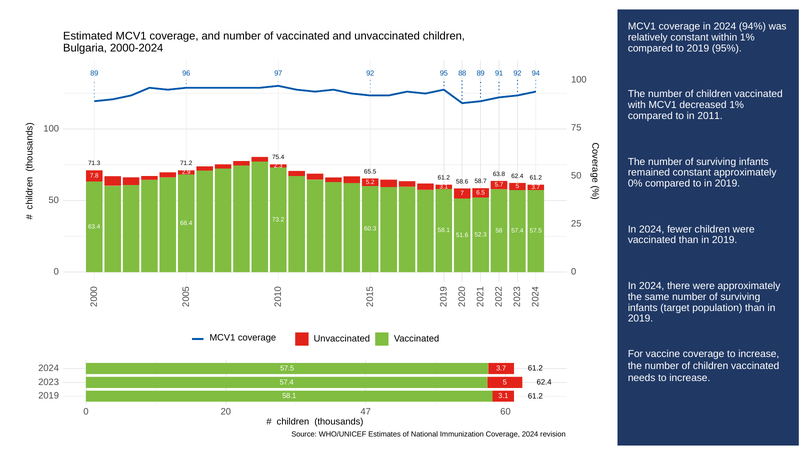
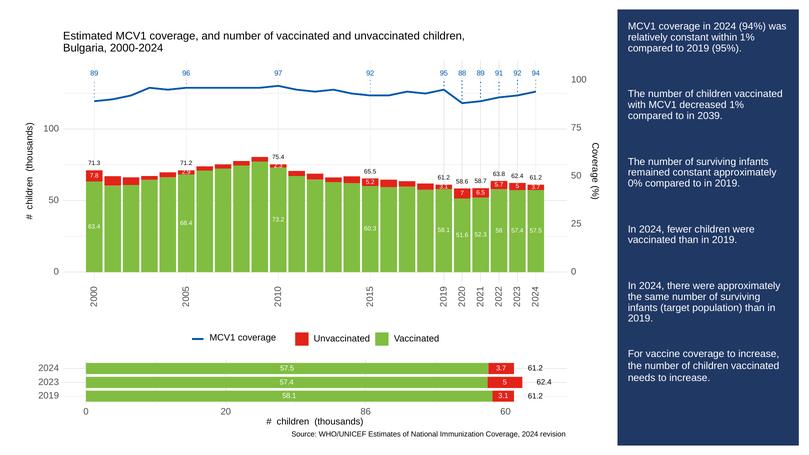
2011: 2011 -> 2039 (710, 116)
47: 47 -> 86 (366, 412)
